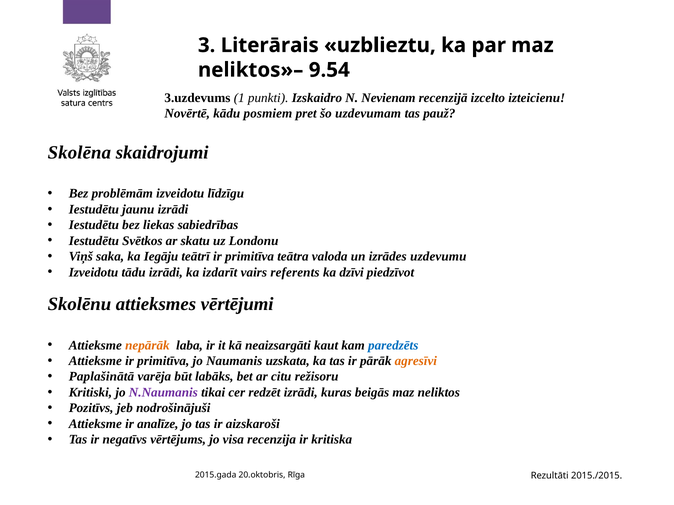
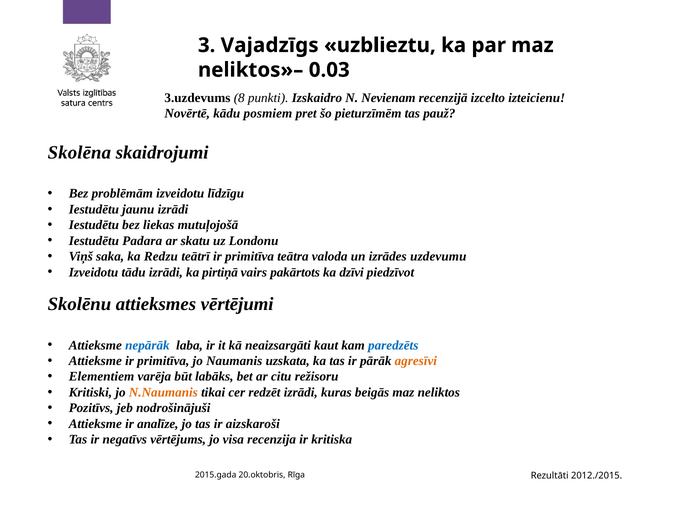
Literārais: Literārais -> Vajadzīgs (270, 45)
9.54: 9.54 -> 0.03 (329, 70)
1: 1 -> 8 (239, 98)
uzdevumam: uzdevumam -> pieturzīmēm (368, 114)
sabiedrības: sabiedrības -> mutuļojošā (208, 225)
Svētkos: Svētkos -> Padara (142, 241)
Iegāju: Iegāju -> Redzu (161, 257)
izdarīt: izdarīt -> pirtiņā (220, 273)
referents: referents -> pakārtots (295, 273)
nepārāk colour: orange -> blue (147, 346)
Paplašinātā: Paplašinātā -> Elementiem (101, 377)
N.Naumanis colour: purple -> orange (163, 393)
2015./2015: 2015./2015 -> 2012./2015 (597, 476)
